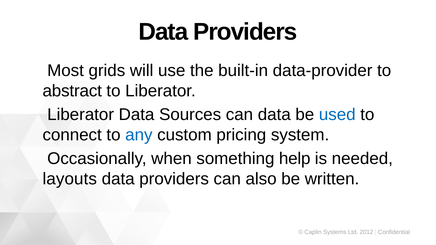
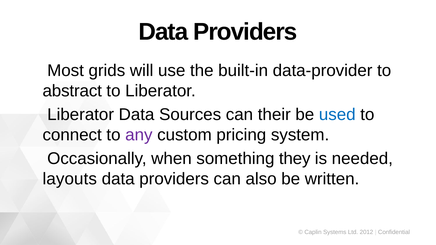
can data: data -> their (274, 115)
any colour: blue -> purple (139, 135)
help: help -> they (295, 159)
